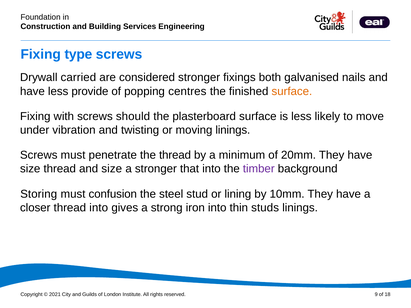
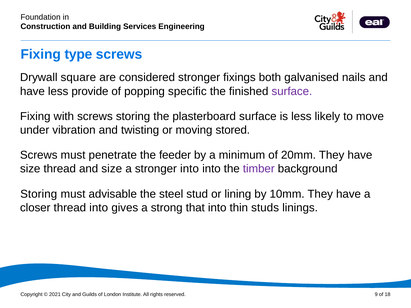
carried: carried -> square (78, 78)
centres: centres -> speciﬁc (187, 91)
surface colour: orange -> purple (292, 91)
screws should: should -> storing (133, 116)
moving linings: linings -> stored (233, 130)
the thread: thread -> feeder (175, 155)
stronger that: that -> into (190, 169)
confusion: confusion -> advisable (113, 194)
iron: iron -> that (195, 208)
